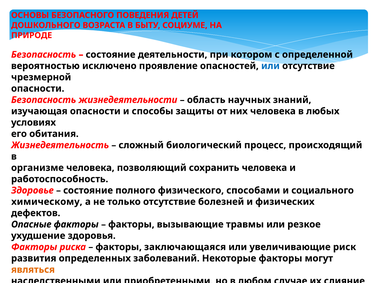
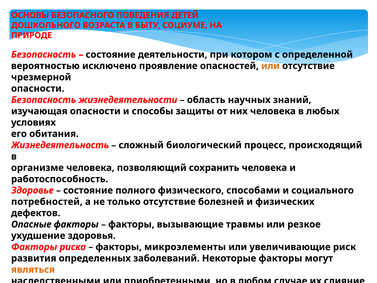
или colour: blue -> orange (270, 66)
химическому: химическому -> потребностей (47, 202)
заключающаяся: заключающаяся -> микроэлементы (185, 247)
